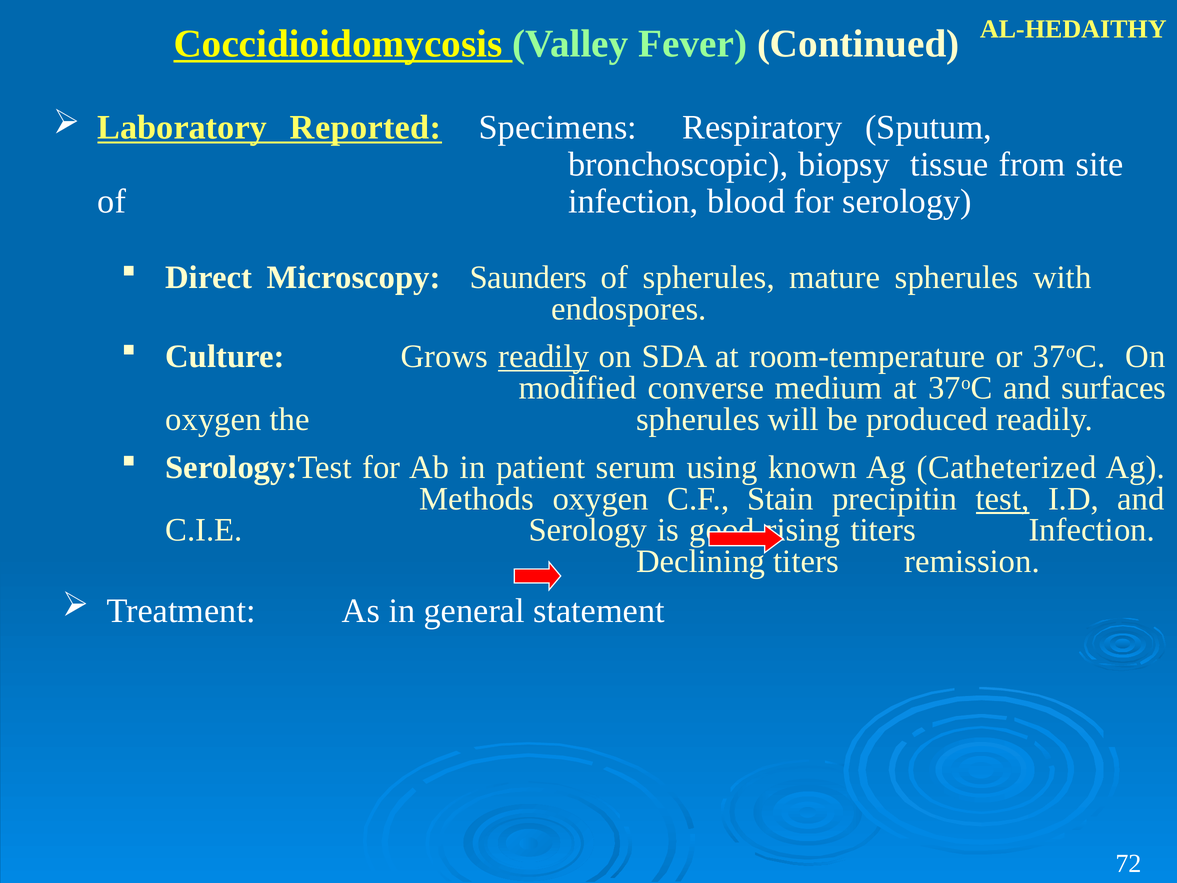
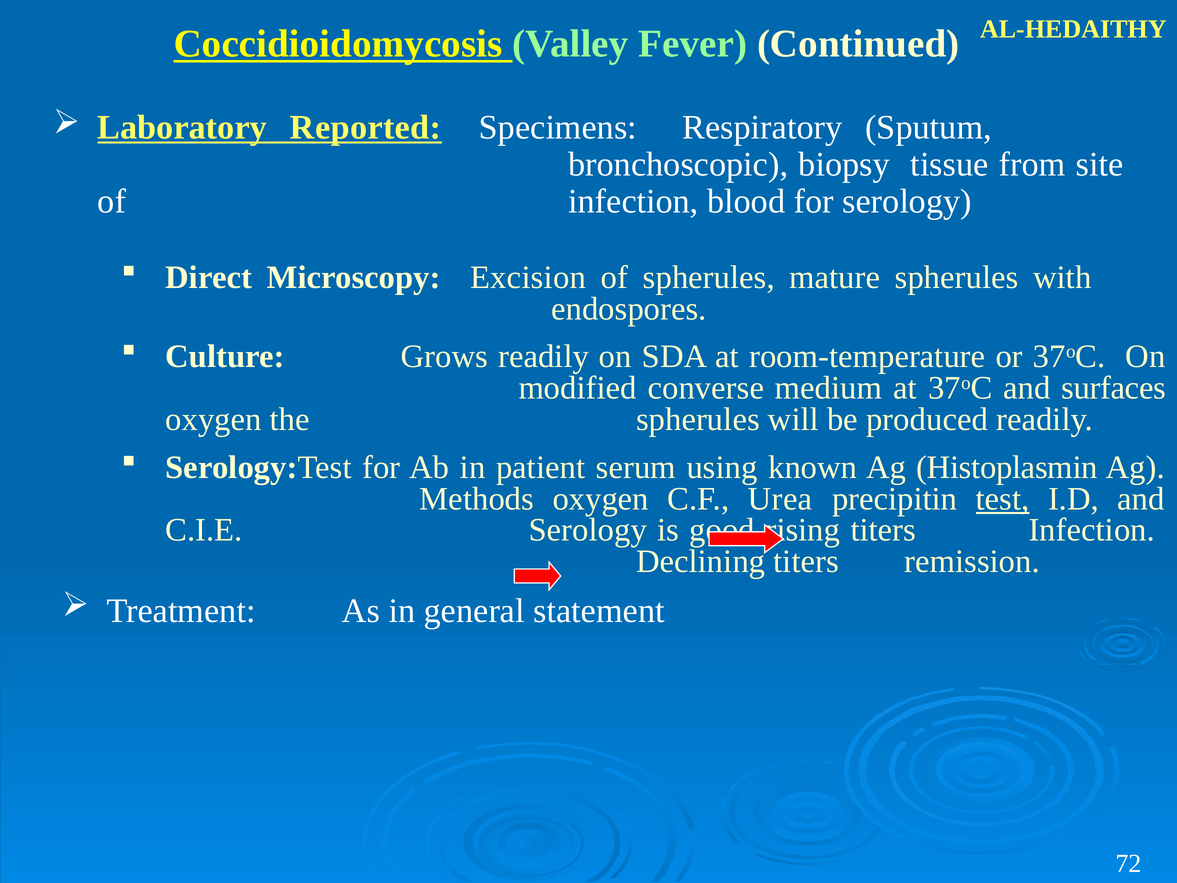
Saunders: Saunders -> Excision (528, 277)
readily underline: present -> none (544, 357)
Catheterized: Catheterized -> Histoplasmin (1007, 467)
Stain: Stain -> Urea (780, 499)
